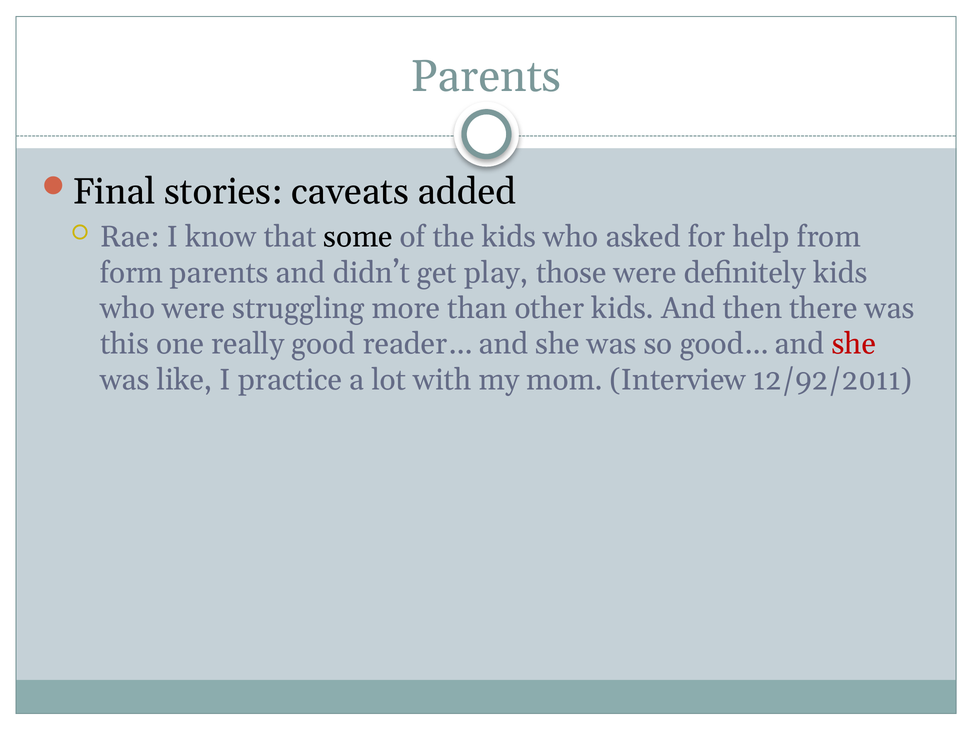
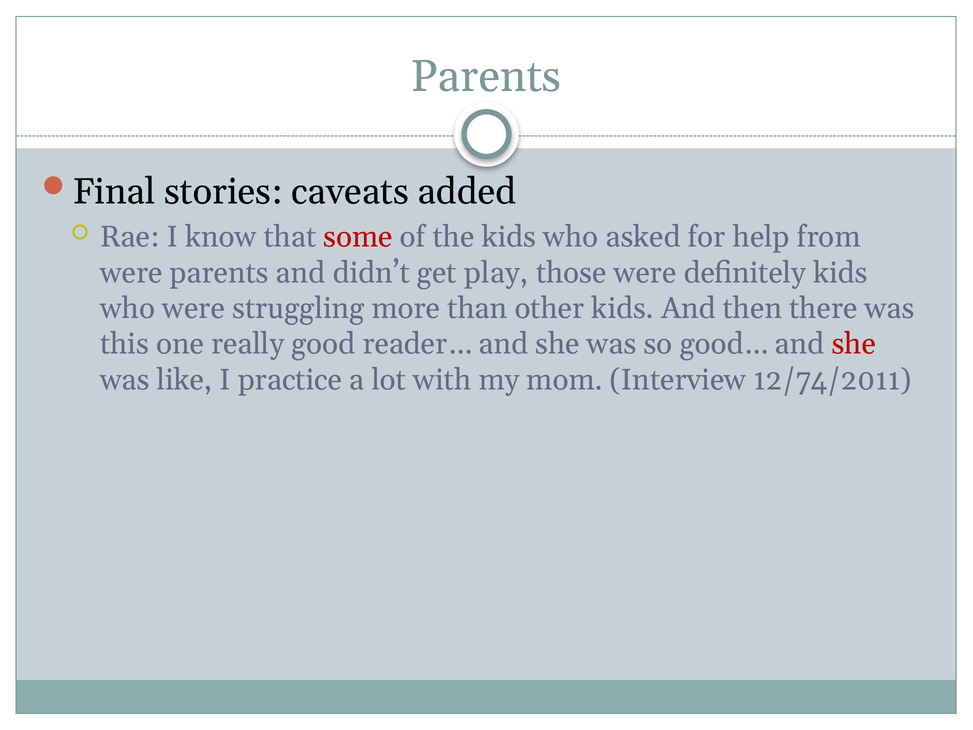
some colour: black -> red (358, 237)
form: form -> were (131, 273)
12/92/2011: 12/92/2011 -> 12/74/2011 (832, 380)
